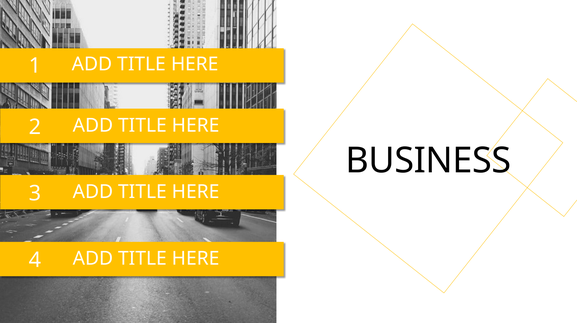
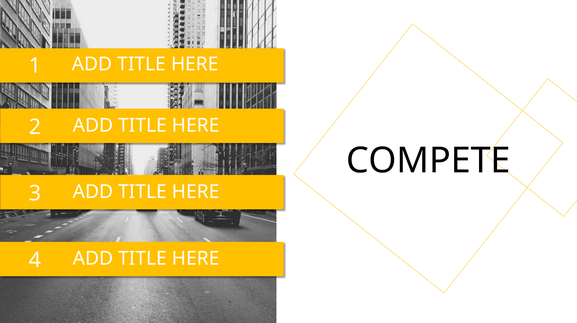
BUSINESS: BUSINESS -> COMPETE (428, 161)
